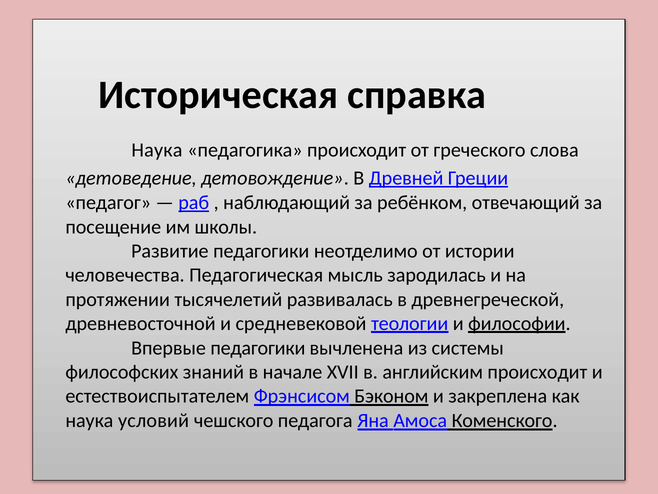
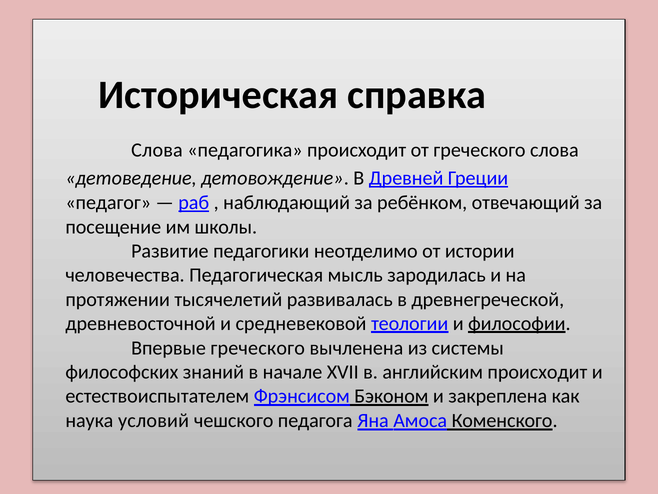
Наука: Наука -> Слова (157, 150)
Впервые педагогики: педагогики -> греческого (258, 348)
